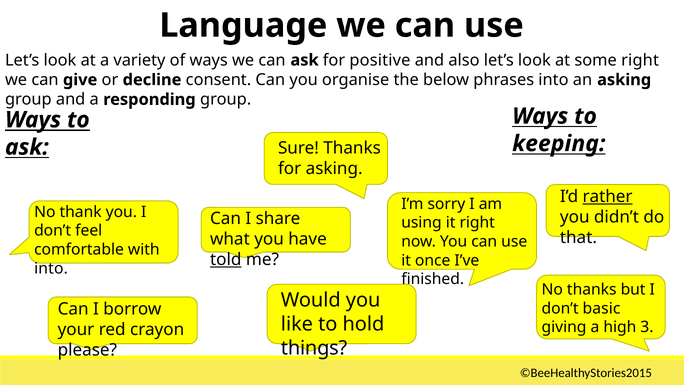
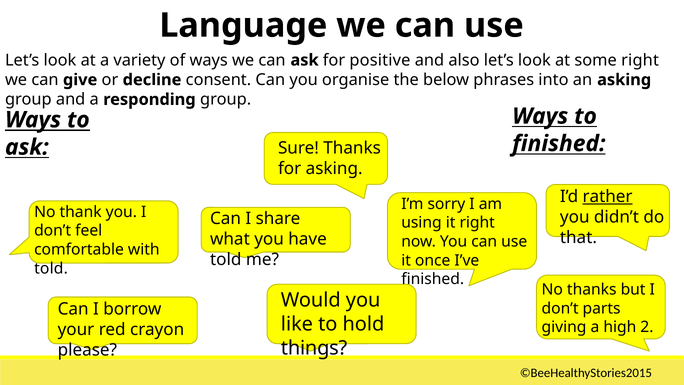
keeping: keeping -> finished (559, 143)
told underline: present -> none (226, 259)
into: into -> told (51, 268)
basic: basic -> parts (602, 308)
3: 3 -> 2 (647, 327)
